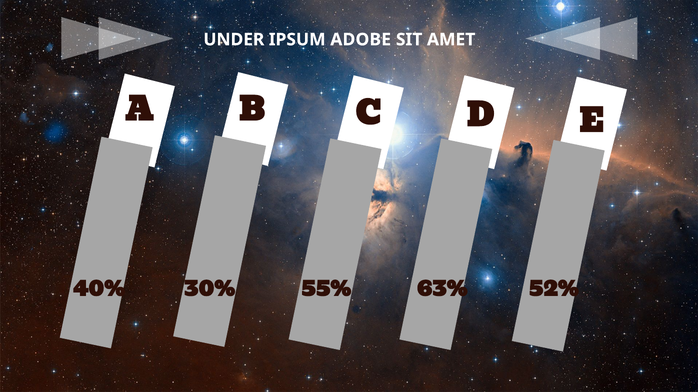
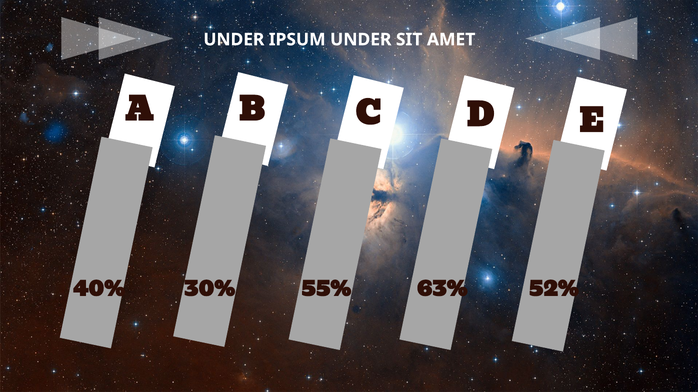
IPSUM ADOBE: ADOBE -> UNDER (361, 40)
